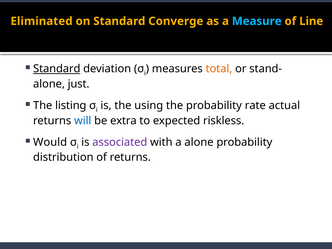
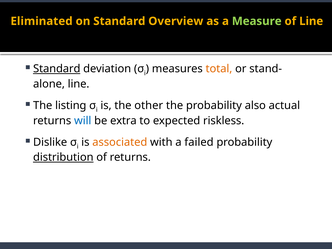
Converge: Converge -> Overview (176, 21)
Measure colour: light blue -> light green (257, 21)
just: just -> line (79, 84)
using: using -> other (149, 106)
rate: rate -> also (255, 106)
Would: Would -> Dislike (50, 142)
associated colour: purple -> orange (120, 142)
a alone: alone -> failed (199, 142)
distribution underline: none -> present (63, 157)
